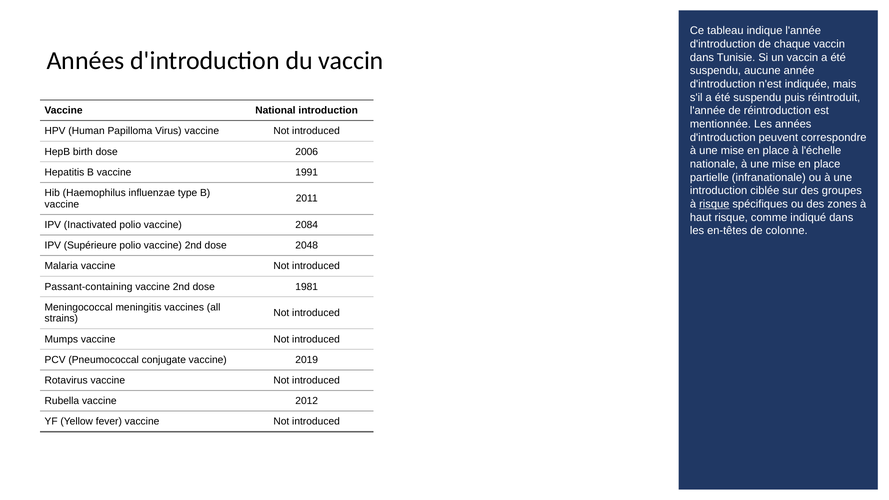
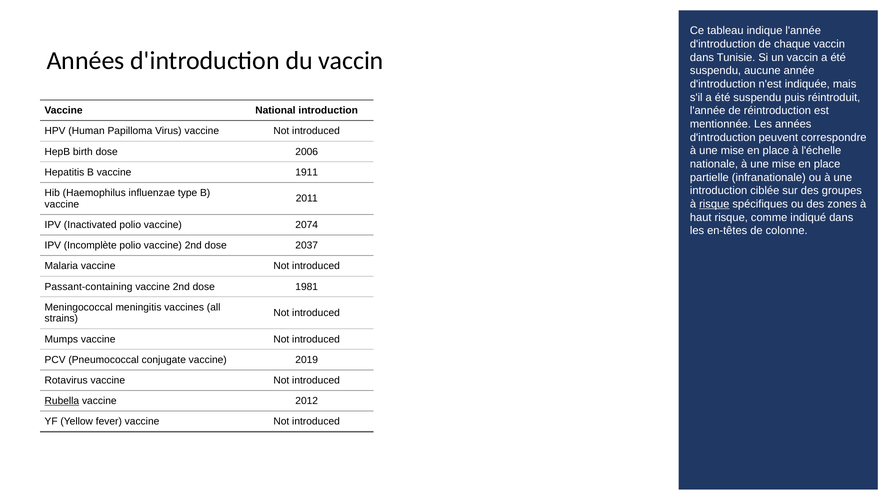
1991: 1991 -> 1911 (307, 172)
2084: 2084 -> 2074 (307, 225)
Supérieure: Supérieure -> Incomplète (90, 245)
2048: 2048 -> 2037 (307, 245)
Rubella underline: none -> present (62, 401)
